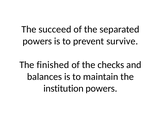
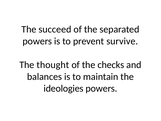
finished: finished -> thought (53, 65)
institution: institution -> ideologies (64, 88)
